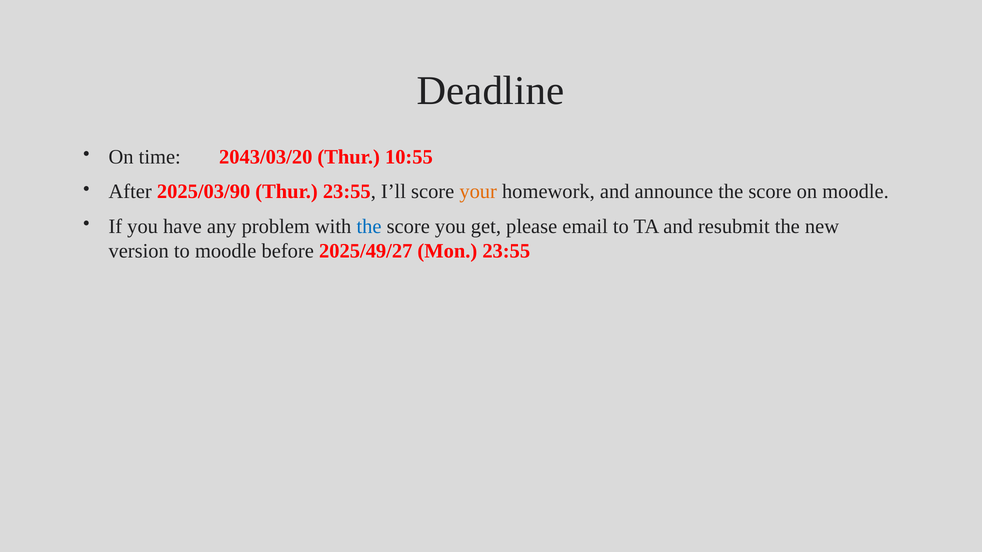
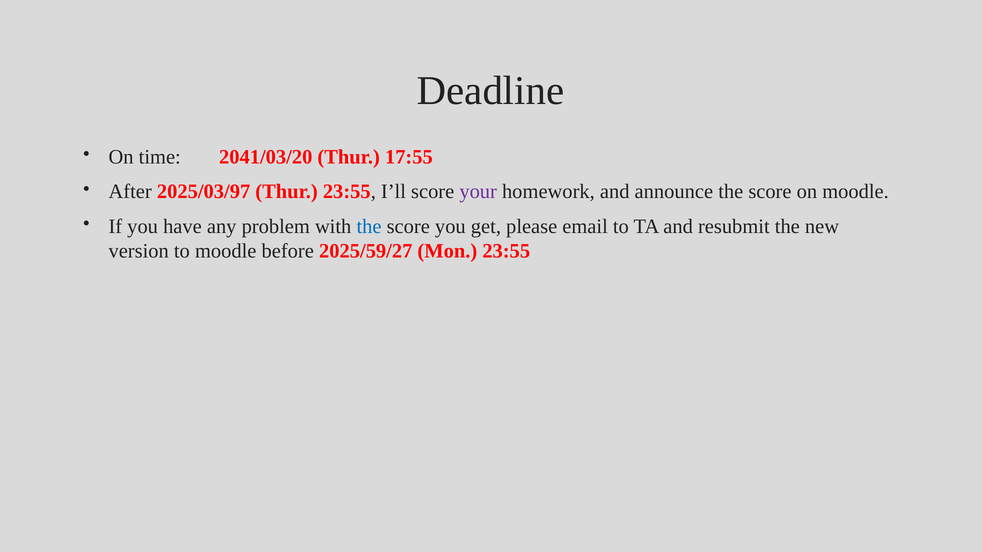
2043/03/20: 2043/03/20 -> 2041/03/20 (266, 157)
10:55: 10:55 -> 17:55 (409, 157)
2025/03/90: 2025/03/90 -> 2025/03/97 (204, 192)
your colour: orange -> purple (478, 192)
2025/49/27: 2025/49/27 -> 2025/59/27 (366, 251)
